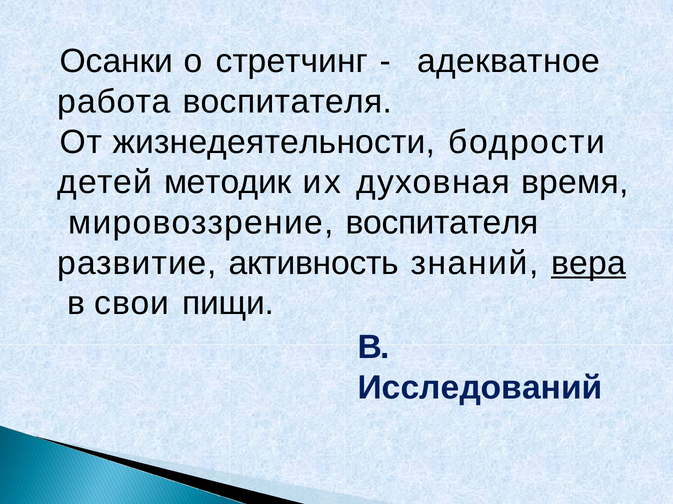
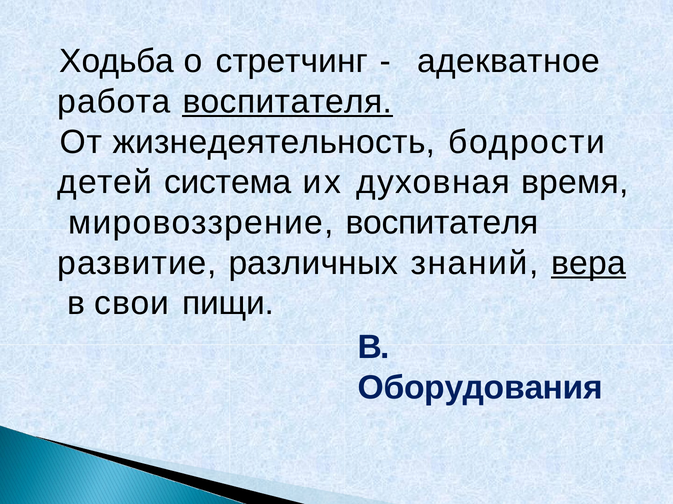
Осанки: Осанки -> Ходьба (117, 61)
воспитателя underline: none -> present (287, 102)
жизнедеятельности: жизнедеятельности -> жизнедеятельность (274, 142)
методик: методик -> система (228, 183)
активность: активность -> различных (313, 263)
Исследований: Исследований -> Оборудования (480, 388)
